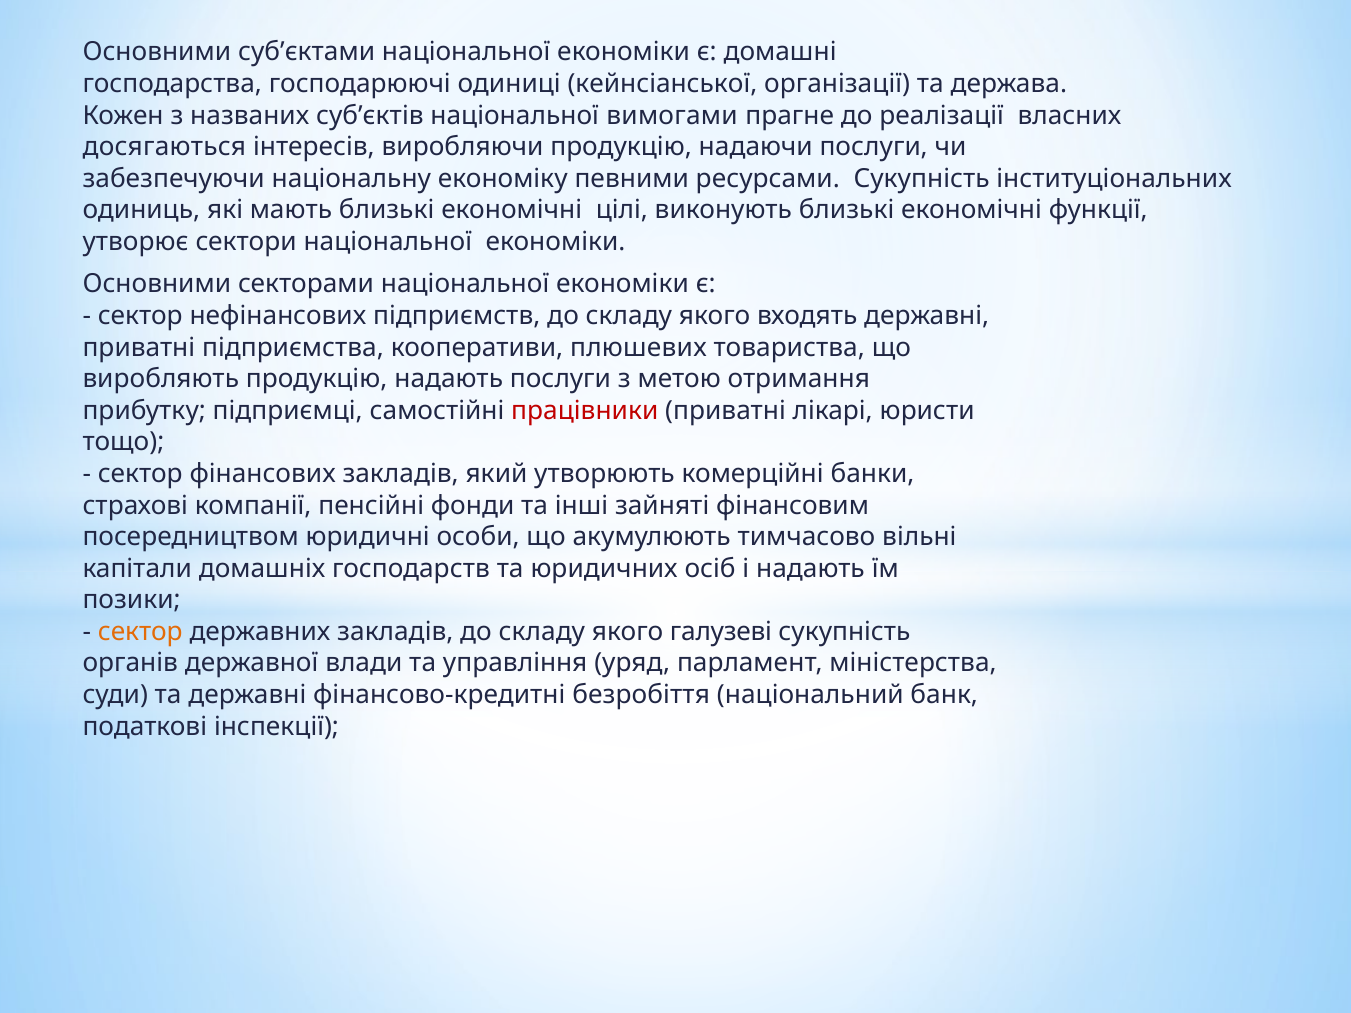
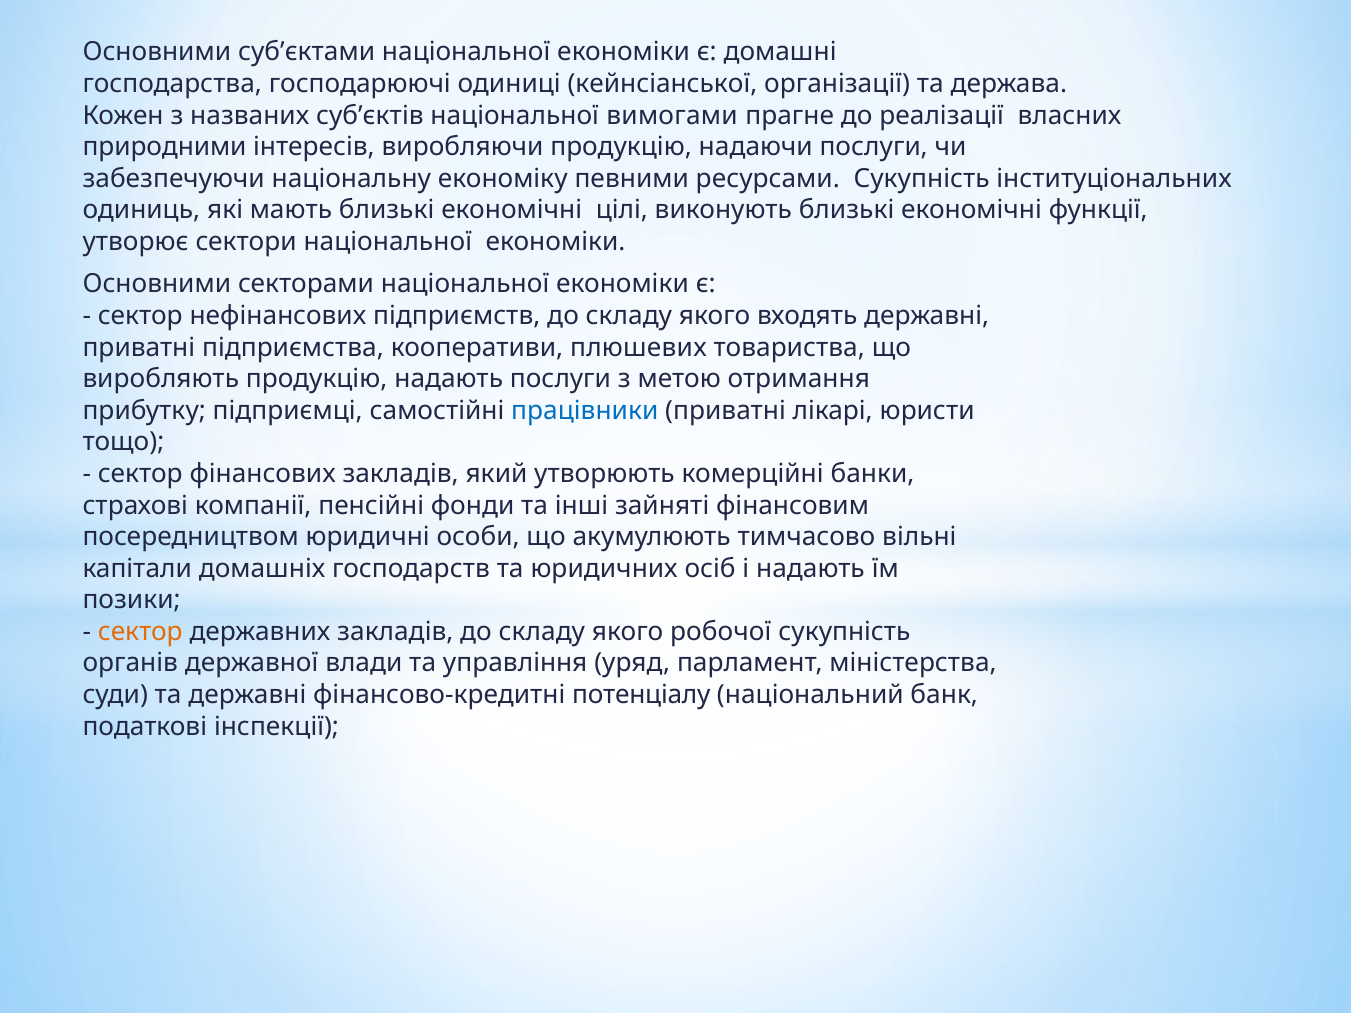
досягаються: досягаються -> природними (165, 147)
працівники colour: red -> blue (585, 411)
галузеві: галузеві -> робочої (721, 632)
безробіття: безробіття -> потенціалу (641, 695)
